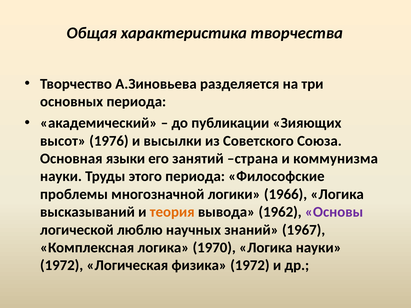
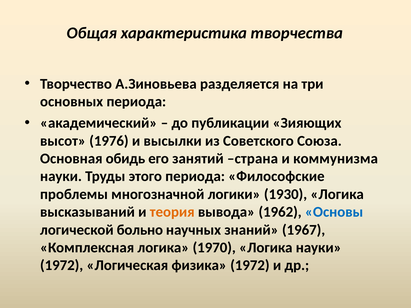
языки: языки -> обидь (125, 159)
1966: 1966 -> 1930 (286, 194)
Основы colour: purple -> blue (334, 212)
люблю: люблю -> больно (140, 230)
